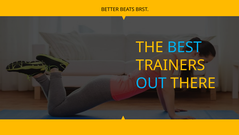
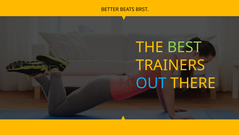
BEST colour: light blue -> light green (185, 47)
